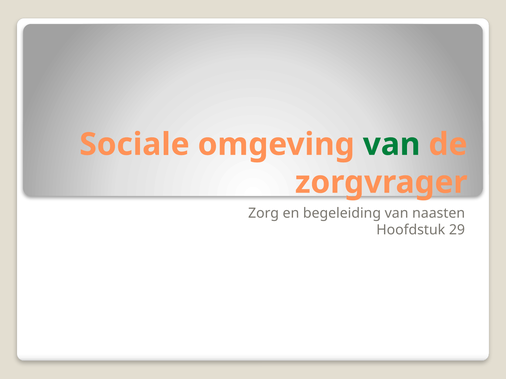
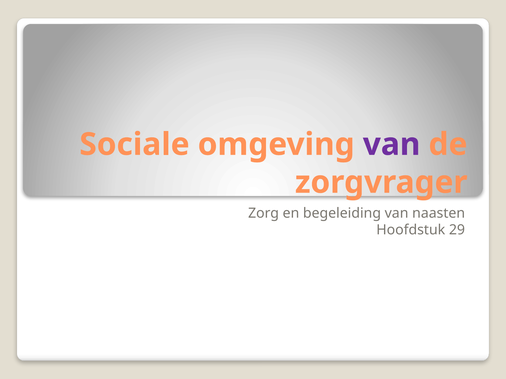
van colour: green -> purple (392, 145)
